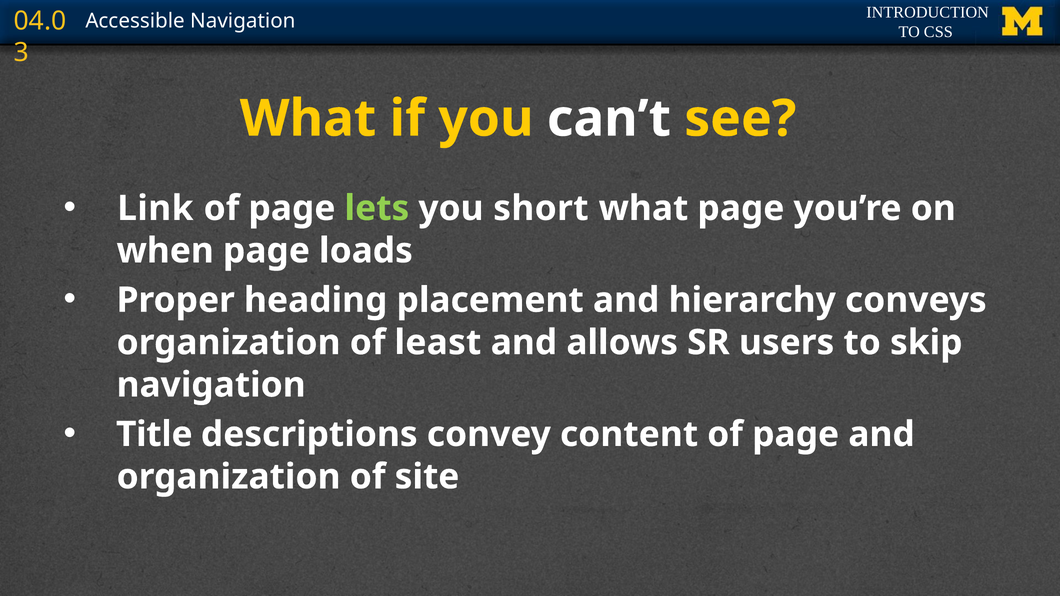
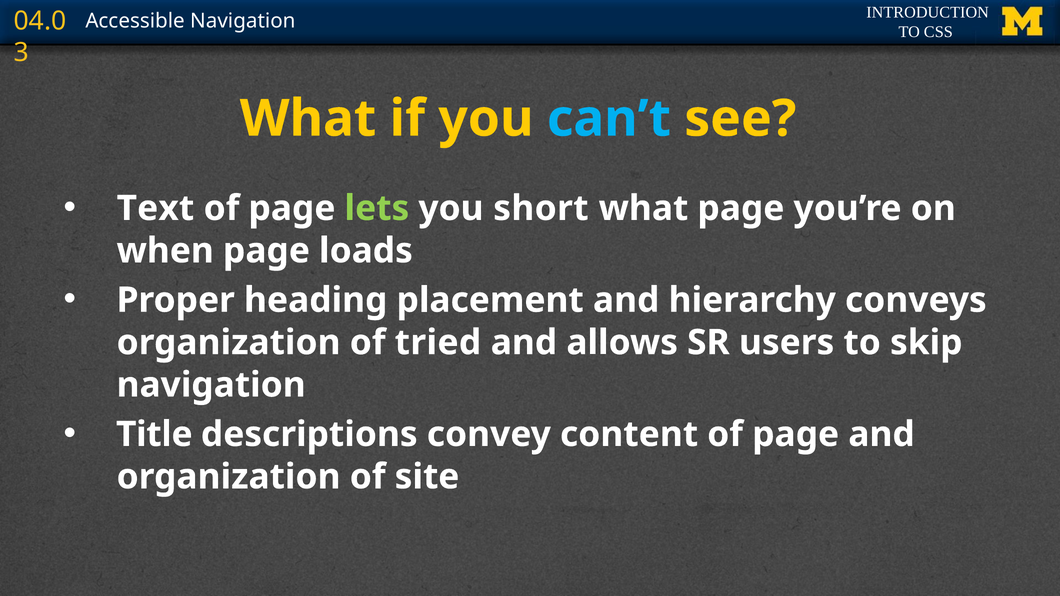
can’t colour: white -> light blue (609, 119)
Link: Link -> Text (155, 208)
least: least -> tried (438, 343)
